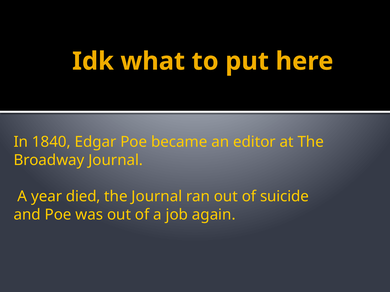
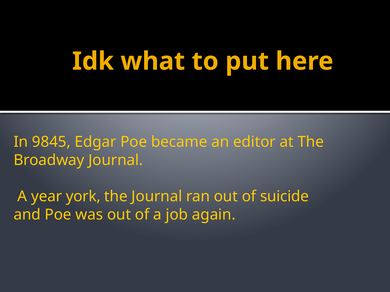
1840: 1840 -> 9845 (51, 142)
died: died -> york (83, 197)
